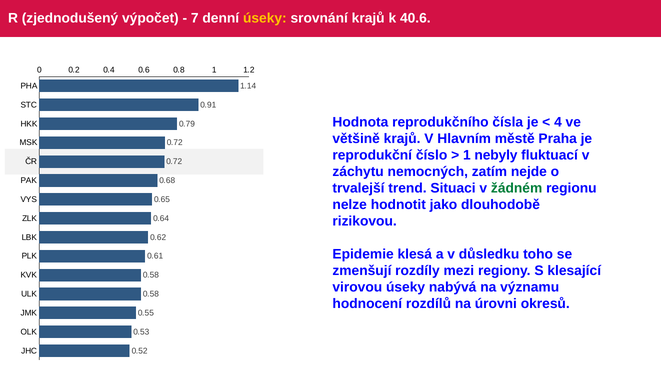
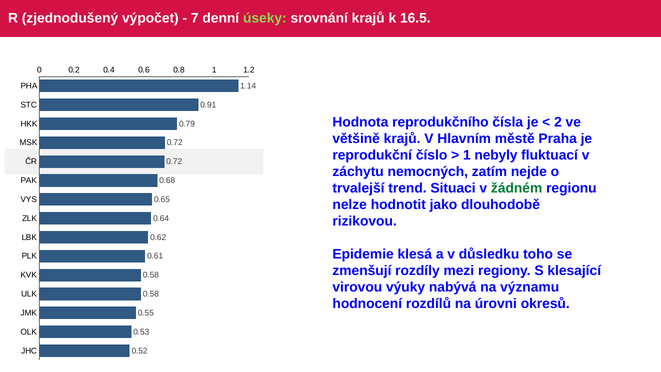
úseky colour: yellow -> light green (265, 18)
40.6: 40.6 -> 16.5 (415, 18)
4: 4 -> 2 (558, 122)
virovou úseky: úseky -> výuky (406, 287)
